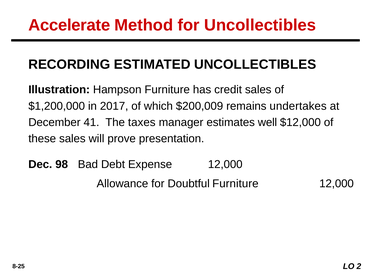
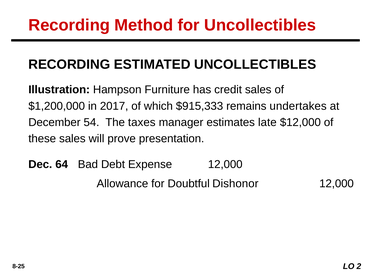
Accelerate: Accelerate -> Recording (69, 25)
$200,009: $200,009 -> $915,333 (200, 106)
41: 41 -> 54 (91, 122)
well: well -> late (267, 122)
98: 98 -> 64 (62, 164)
Doubtful Furniture: Furniture -> Dishonor (235, 183)
